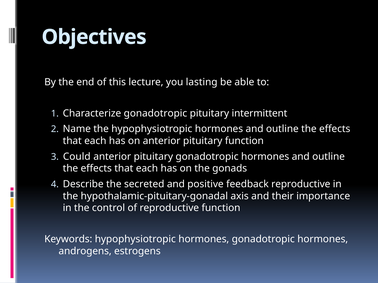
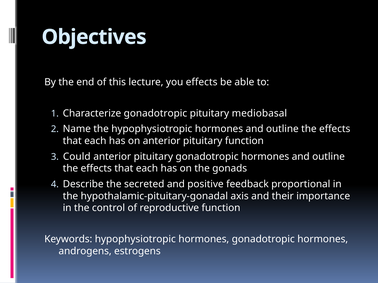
you lasting: lasting -> effects (202, 82)
intermittent: intermittent -> mediobasal (259, 114)
feedback reproductive: reproductive -> proportional (301, 184)
